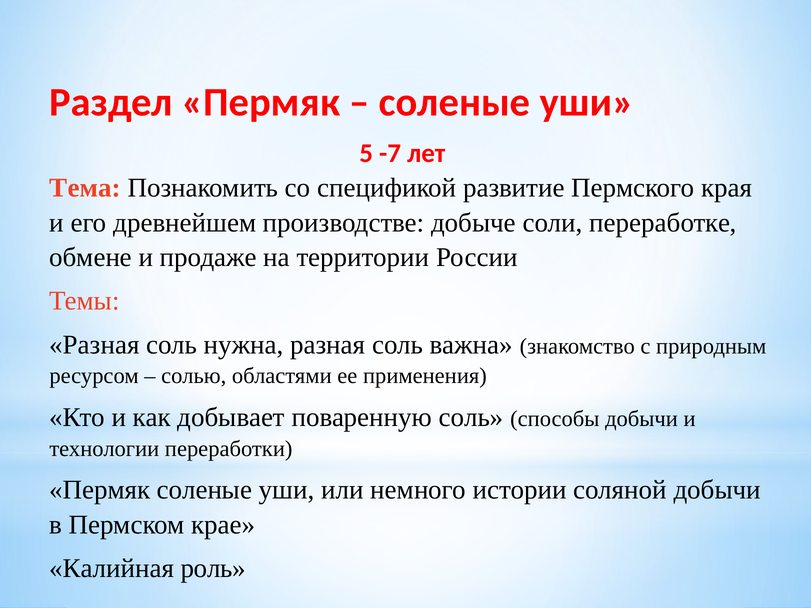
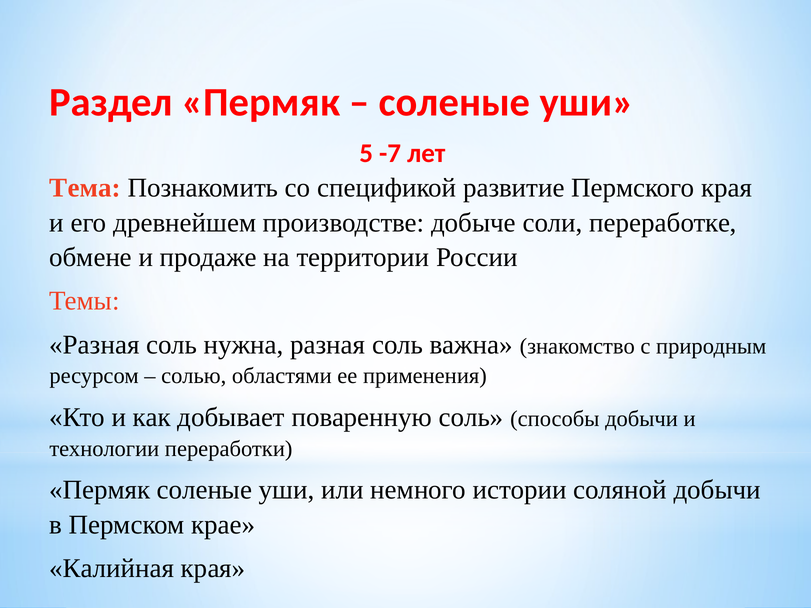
Калийная роль: роль -> края (213, 569)
